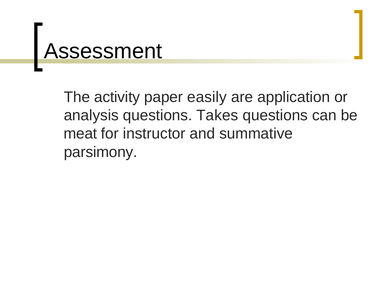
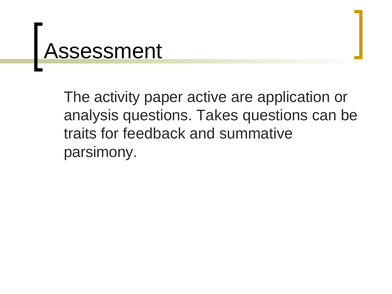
easily: easily -> active (207, 97)
meat: meat -> traits (80, 134)
instructor: instructor -> feedback (154, 134)
